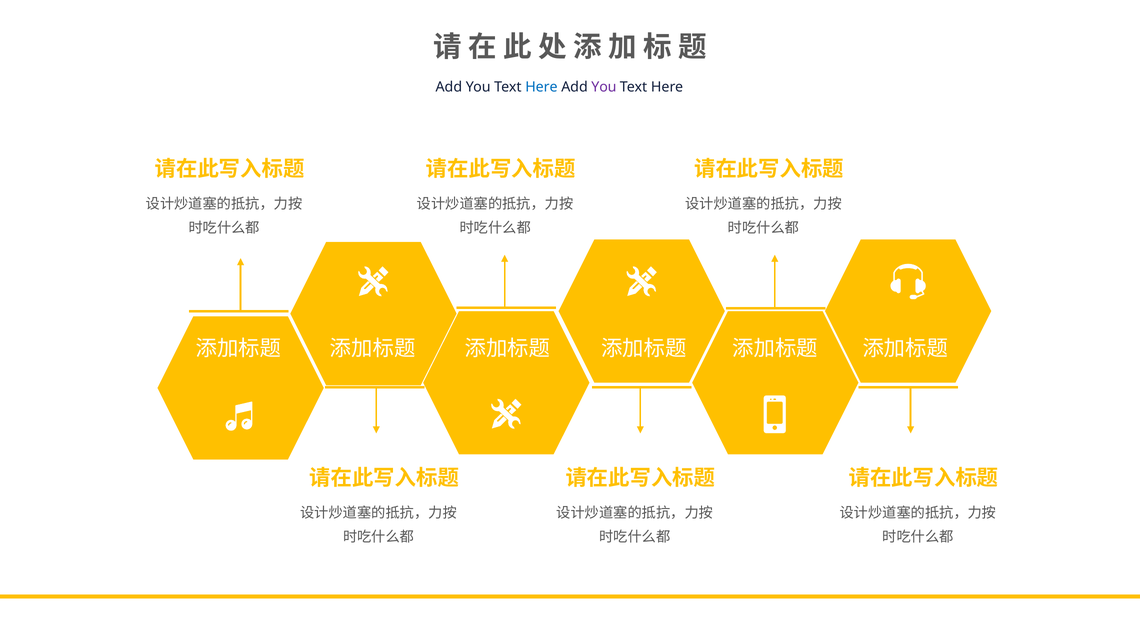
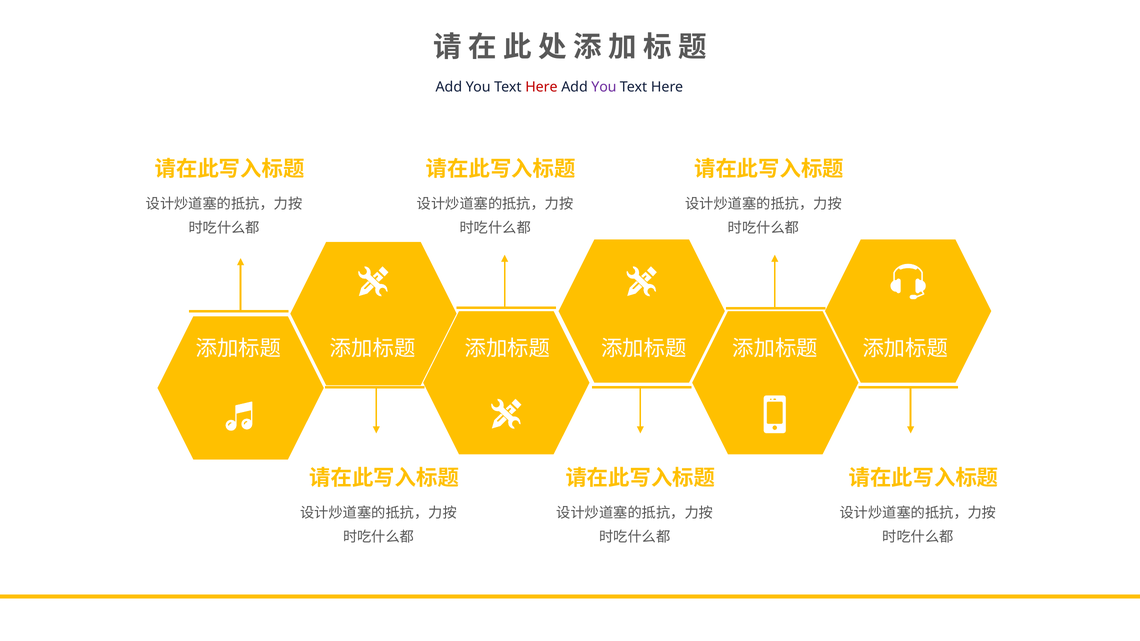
Here colour: blue -> red (541, 87)
